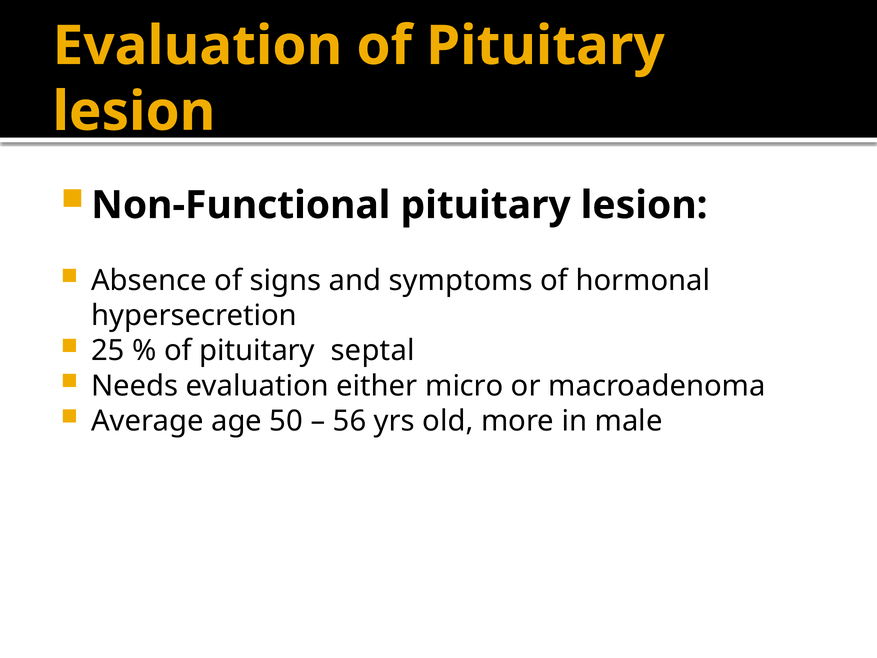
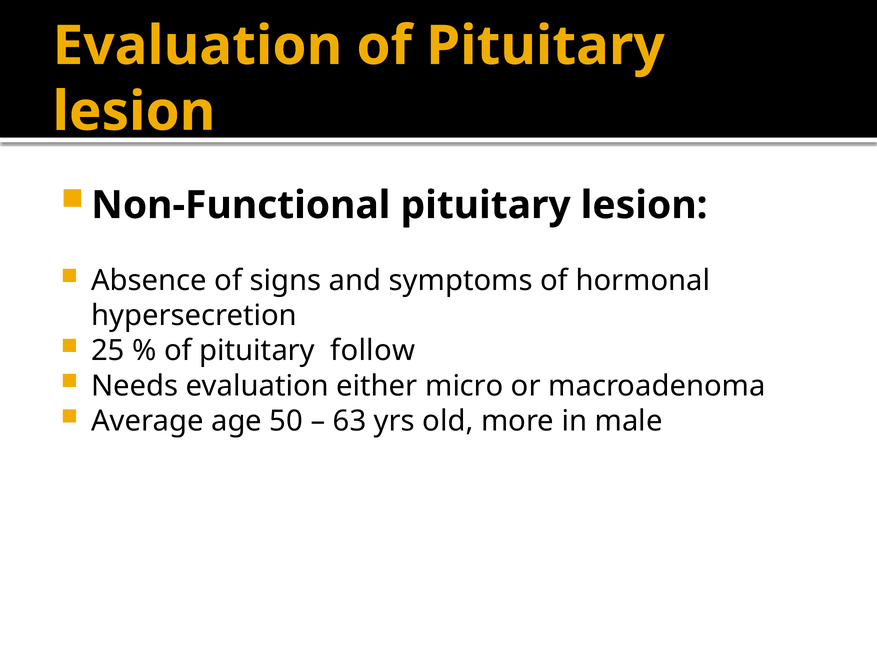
septal: septal -> follow (373, 351)
56: 56 -> 63 (349, 421)
